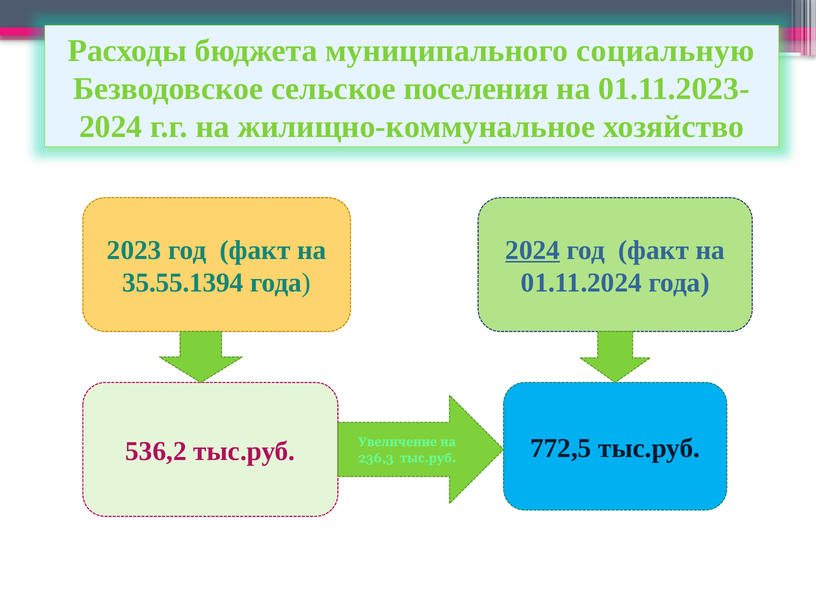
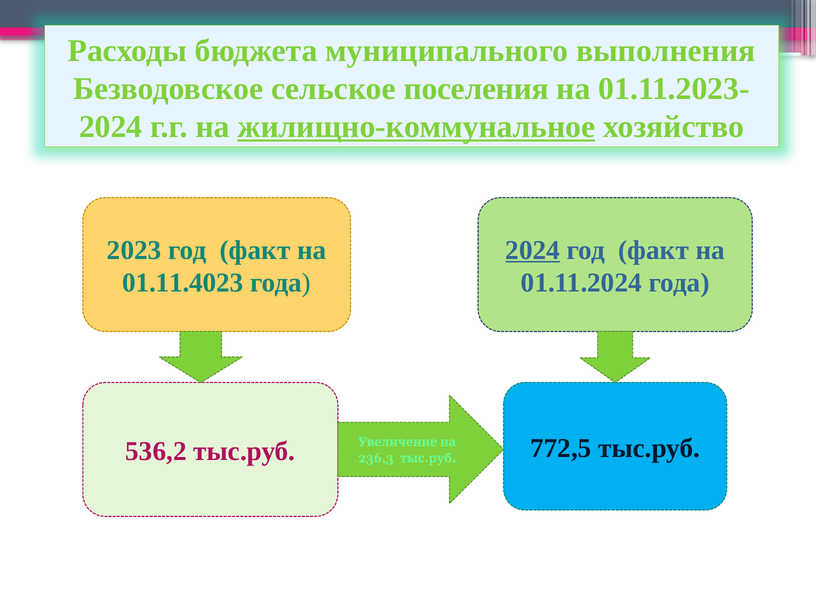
социальную: социальную -> выполнения (666, 51)
жилищно-коммунальное underline: none -> present (416, 127)
35.55.1394: 35.55.1394 -> 01.11.4023 (183, 283)
